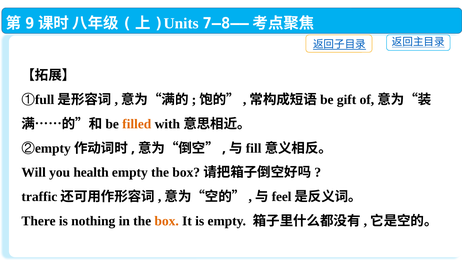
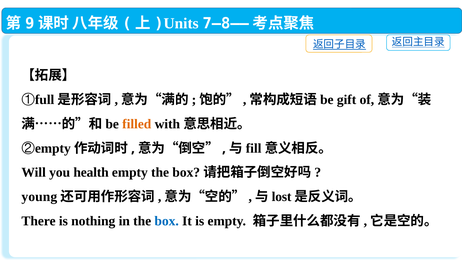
traffic: traffic -> young (39, 197)
feel: feel -> lost (282, 197)
box colour: orange -> blue (167, 221)
